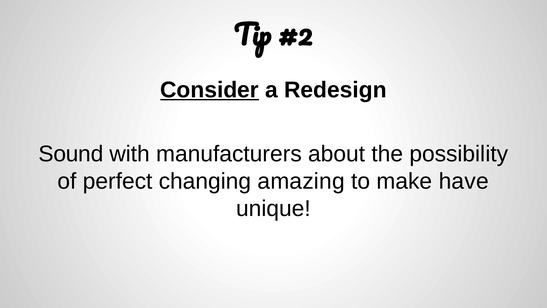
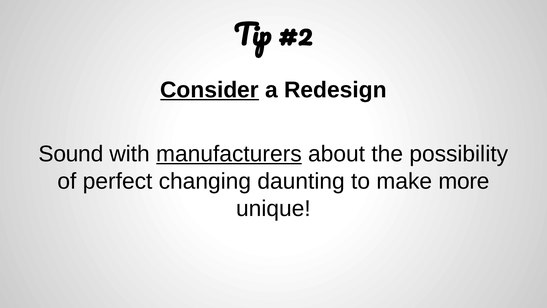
manufacturers underline: none -> present (229, 154)
amazing: amazing -> daunting (301, 181)
have: have -> more (464, 181)
